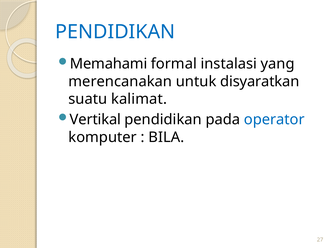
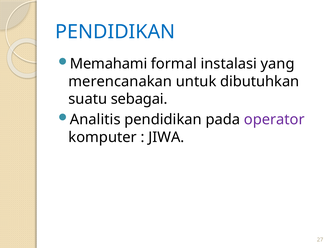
disyaratkan: disyaratkan -> dibutuhkan (260, 82)
kalimat: kalimat -> sebagai (139, 99)
Vertikal: Vertikal -> Analitis (95, 120)
operator colour: blue -> purple (274, 120)
BILA: BILA -> JIWA (166, 137)
